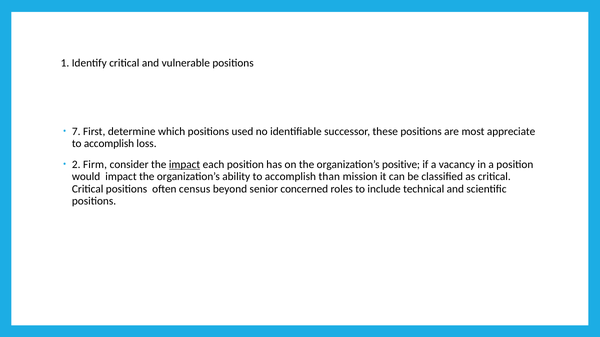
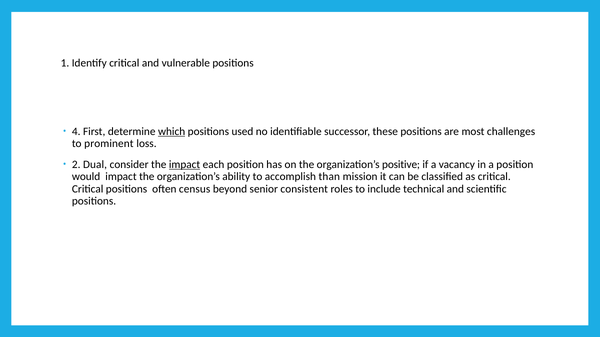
7: 7 -> 4 (76, 132)
which underline: none -> present (172, 132)
appreciate: appreciate -> challenges (511, 132)
accomplish: accomplish -> prominent (109, 144)
Firm: Firm -> Dual (95, 165)
concerned: concerned -> consistent (304, 189)
